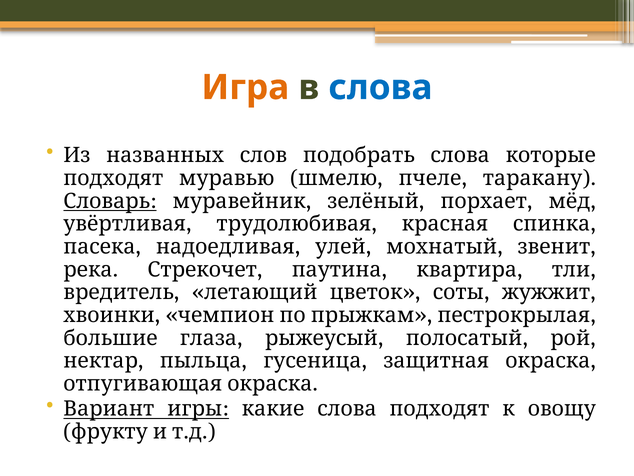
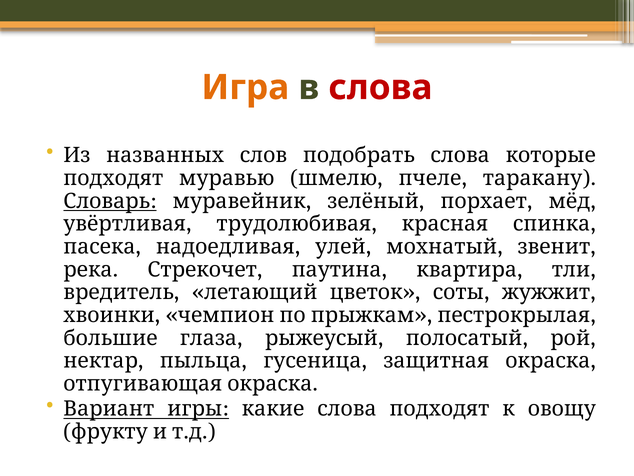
слова colour: blue -> red (380, 87)
